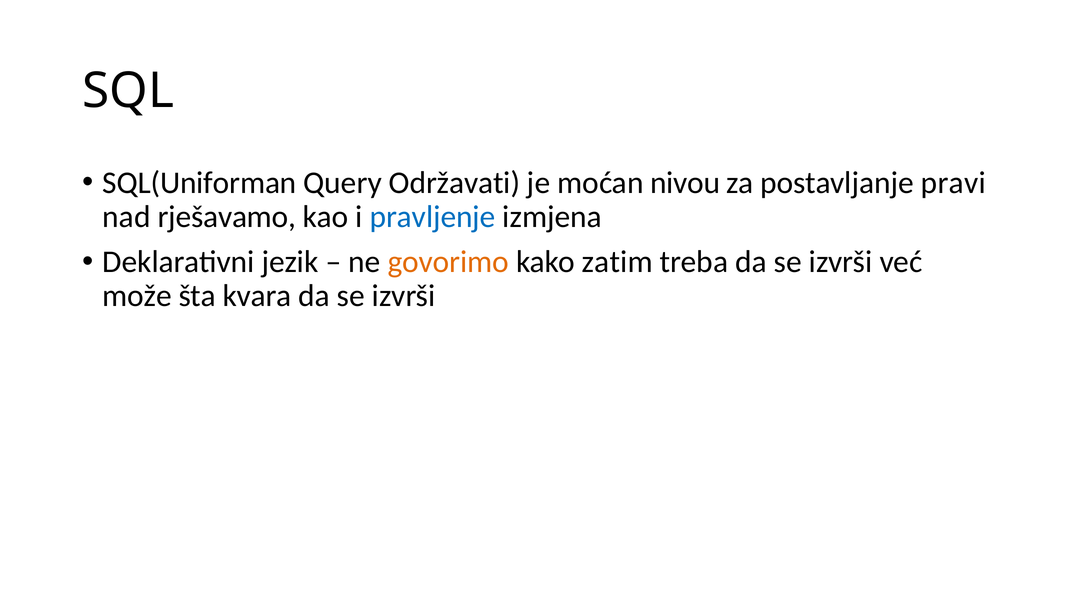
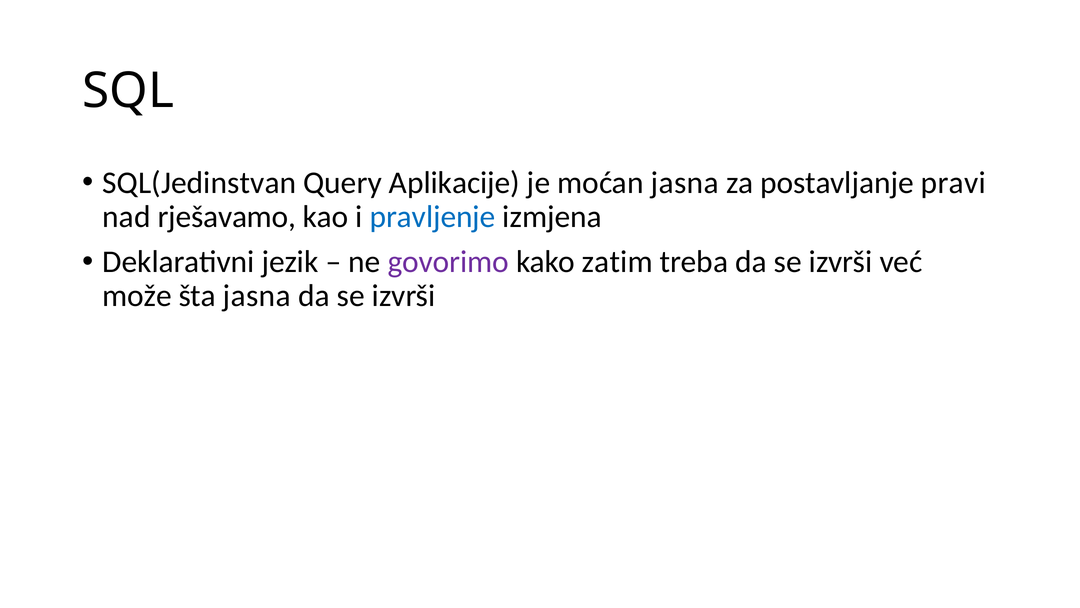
SQL(Uniforman: SQL(Uniforman -> SQL(Jedinstvan (199, 183)
Održavati: Održavati -> Aplikacije (455, 183)
moćan nivou: nivou -> jasna (685, 183)
govorimo colour: orange -> purple (448, 262)
šta kvara: kvara -> jasna (257, 296)
